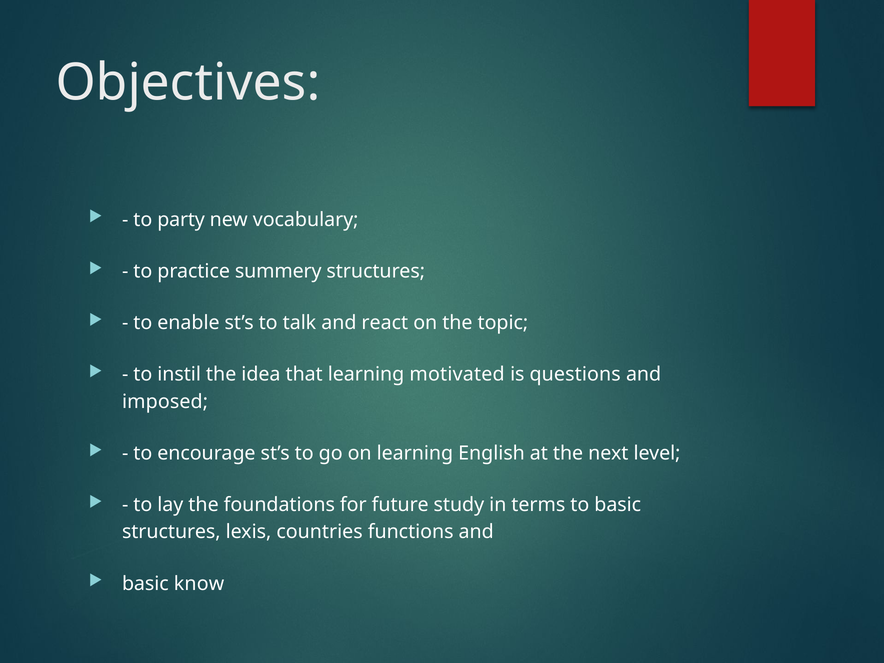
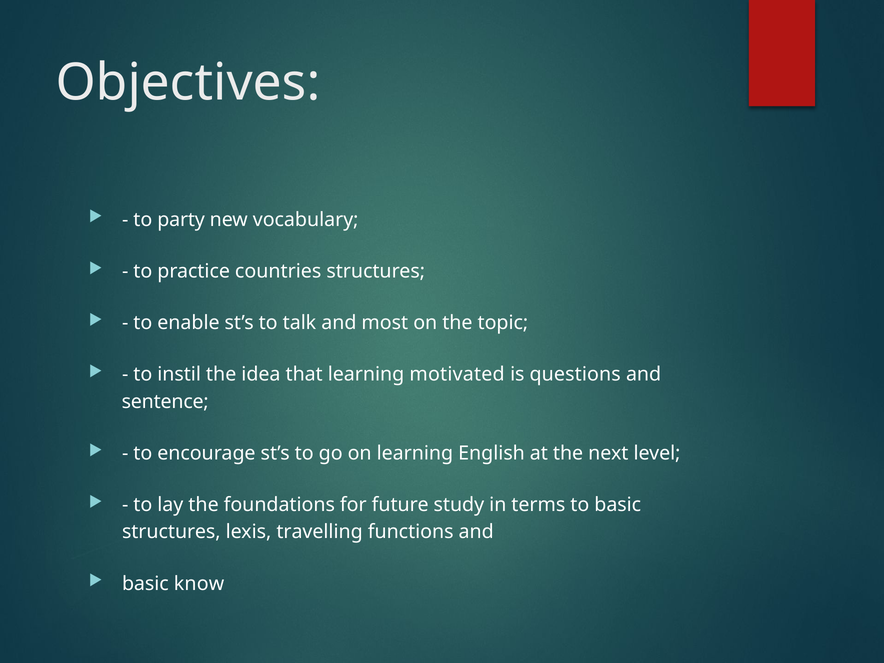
summery: summery -> countries (278, 271)
react: react -> most (385, 323)
imposed: imposed -> sentence (165, 402)
countries: countries -> travelling (320, 532)
